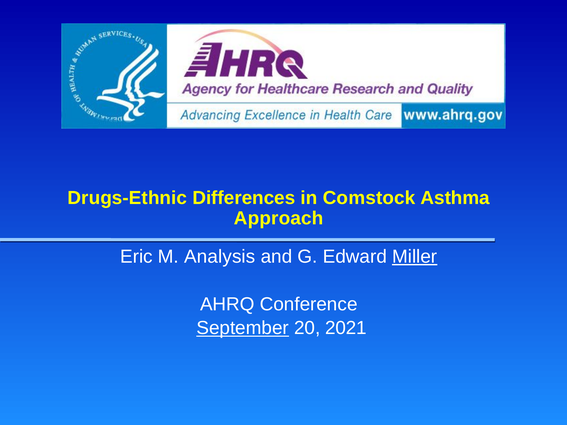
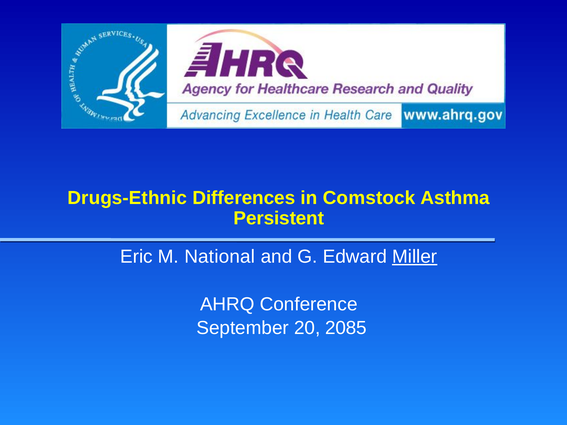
Approach: Approach -> Persistent (279, 218)
Analysis: Analysis -> National (220, 257)
September underline: present -> none (243, 328)
2021: 2021 -> 2085 (346, 328)
